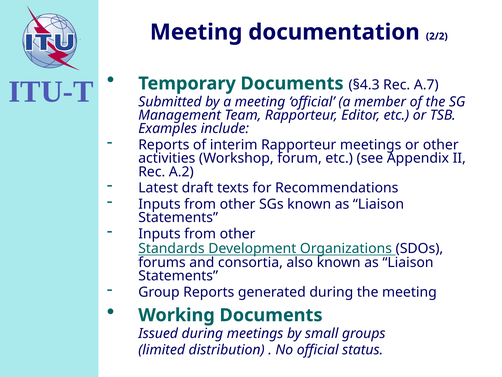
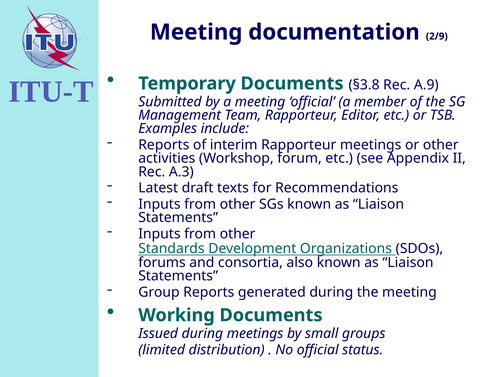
2/2: 2/2 -> 2/9 (437, 36)
§4.3: §4.3 -> §3.8 (364, 85)
A.7: A.7 -> A.9 (426, 85)
A.2: A.2 -> A.3 (181, 172)
